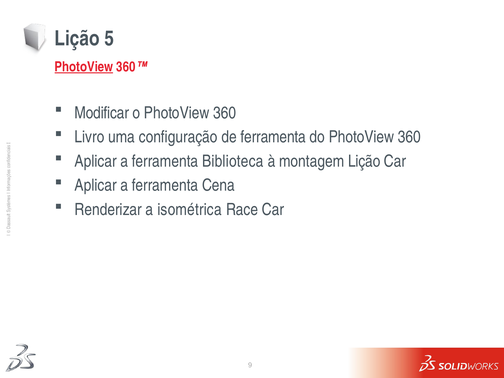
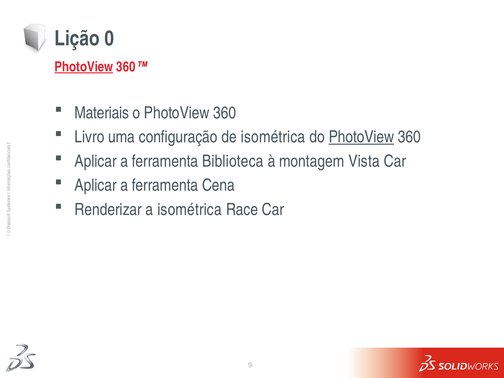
5: 5 -> 0 (109, 39)
Modificar: Modificar -> Materiais (102, 113)
de ferramenta: ferramenta -> isométrica (273, 137)
PhotoView underline: none -> present (361, 137)
montagem Lição: Lição -> Vista (364, 161)
